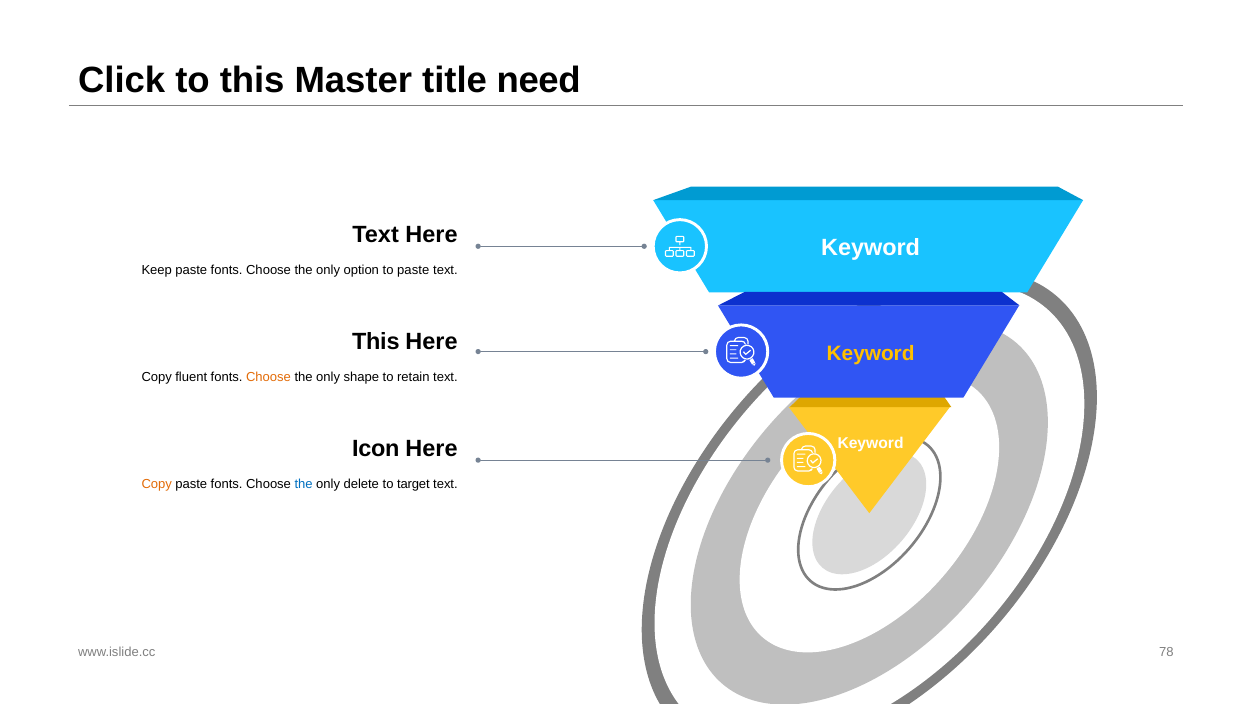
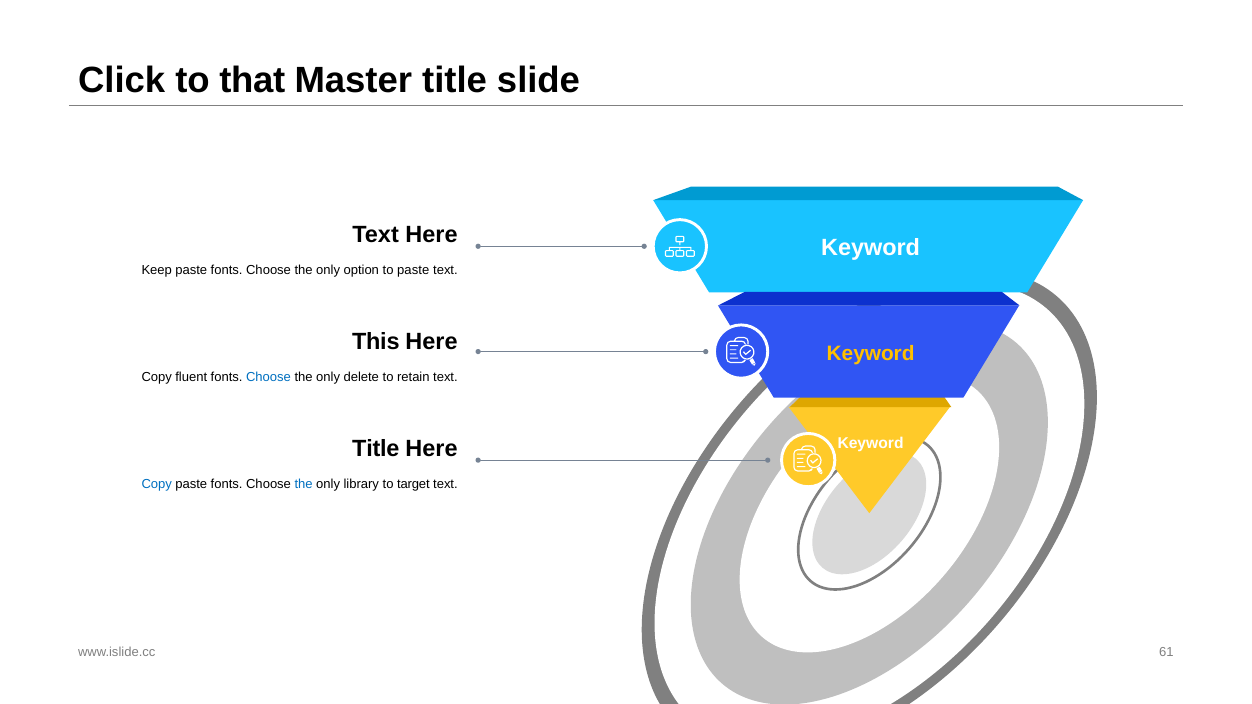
to this: this -> that (252, 81)
need: need -> slide (538, 81)
Choose colour: orange -> blue (268, 377)
shape: shape -> delete (361, 377)
Icon: Icon -> Title (376, 449)
Copy colour: orange -> blue (157, 484)
delete: delete -> library (361, 484)
78: 78 -> 61 (1166, 652)
